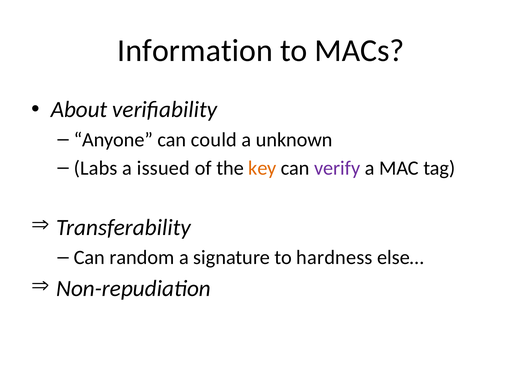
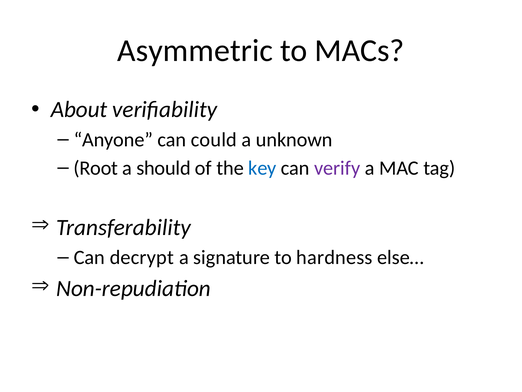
Information: Information -> Asymmetric (195, 51)
Labs: Labs -> Root (96, 168)
issued: issued -> should (164, 168)
key colour: orange -> blue (262, 168)
random: random -> decrypt (142, 257)
